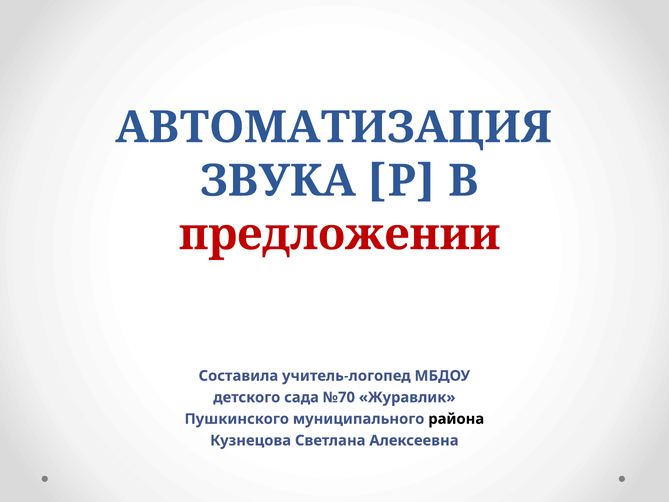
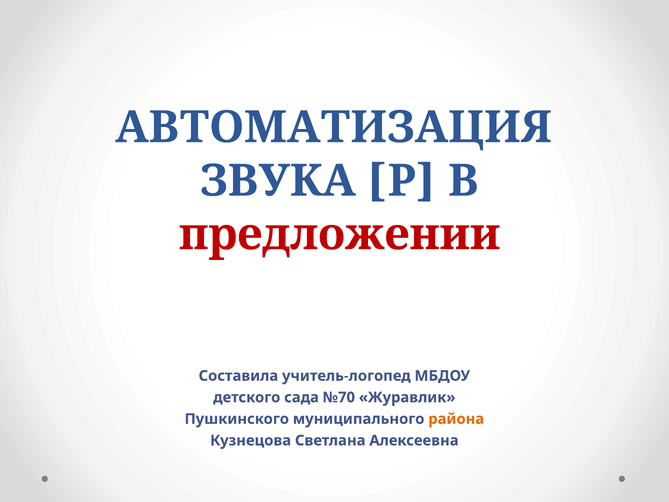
района colour: black -> orange (456, 419)
